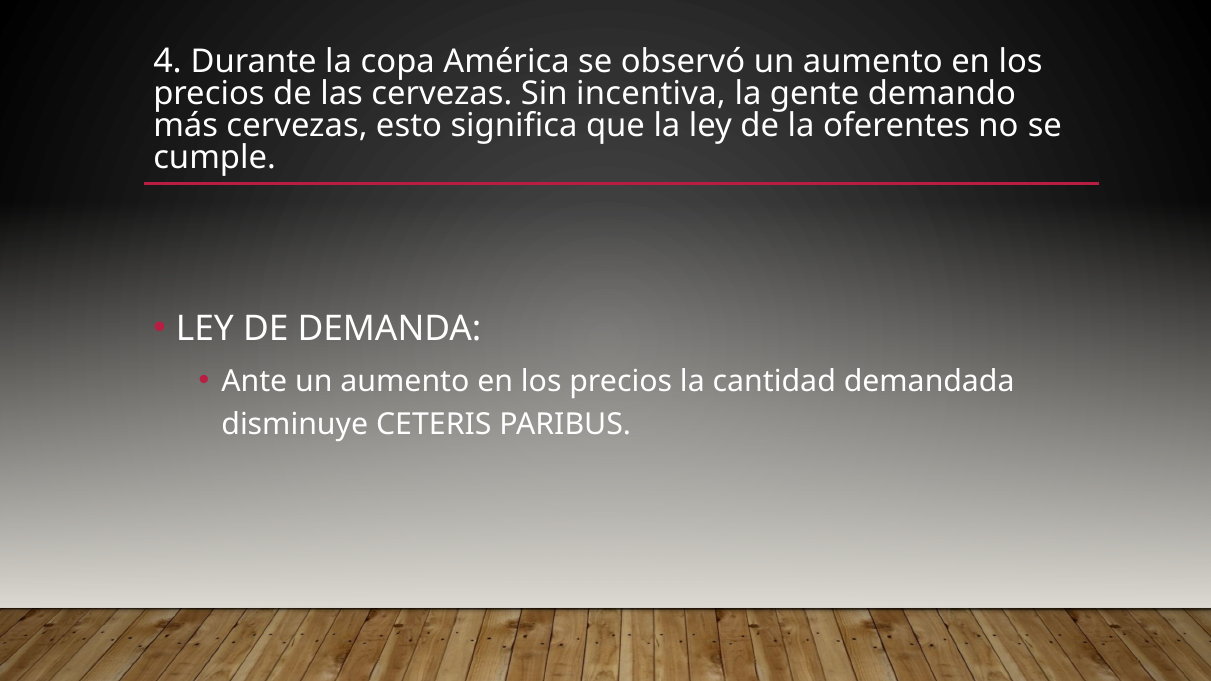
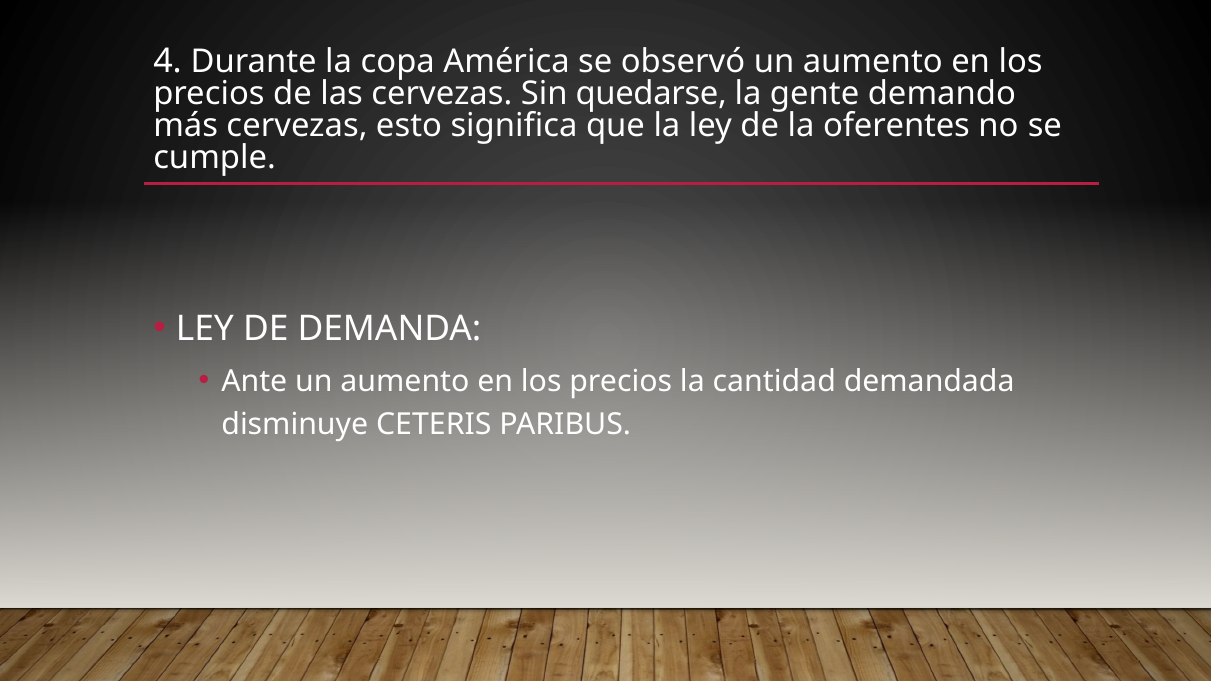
incentiva: incentiva -> quedarse (651, 94)
